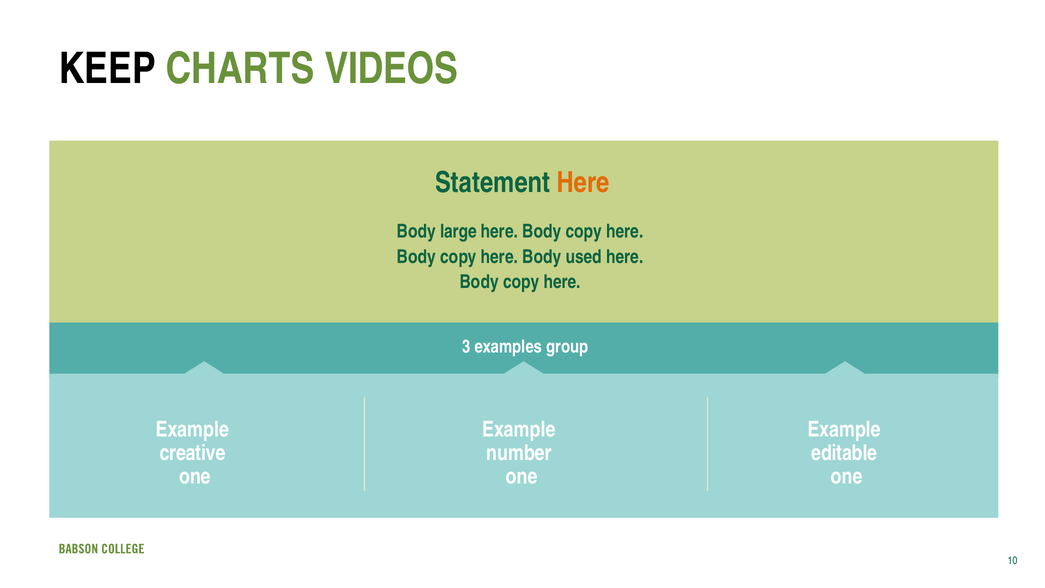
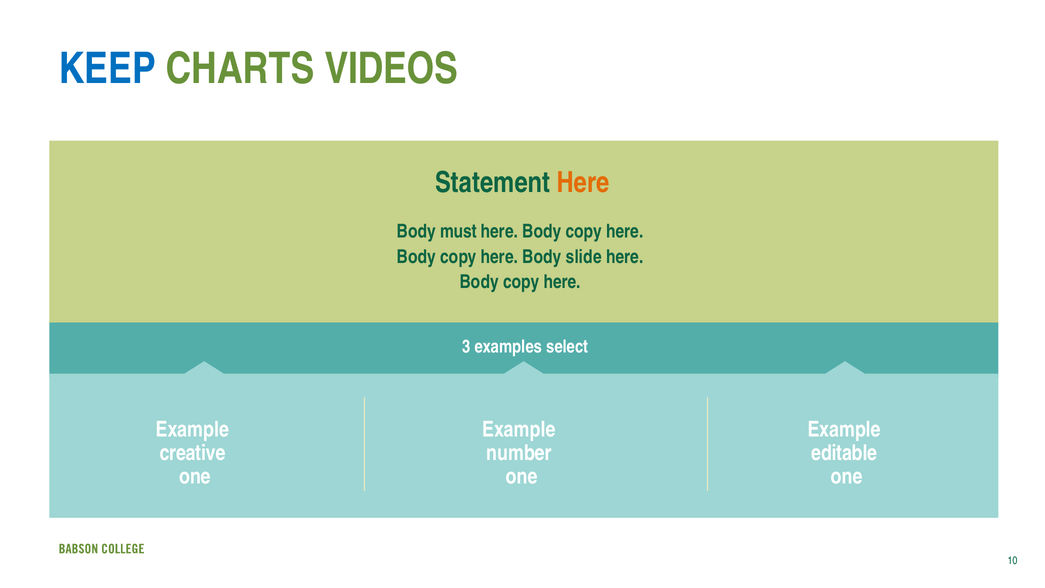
KEEP colour: black -> blue (107, 69)
large: large -> must (458, 232)
used: used -> slide (584, 257)
group: group -> select (567, 346)
